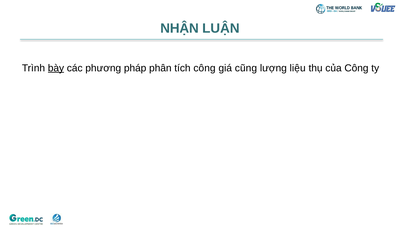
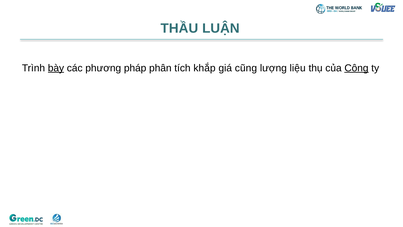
NHẬN: NHẬN -> THẦU (179, 28)
tích công: công -> khắp (205, 68)
Công underline: none -> present (356, 68)
